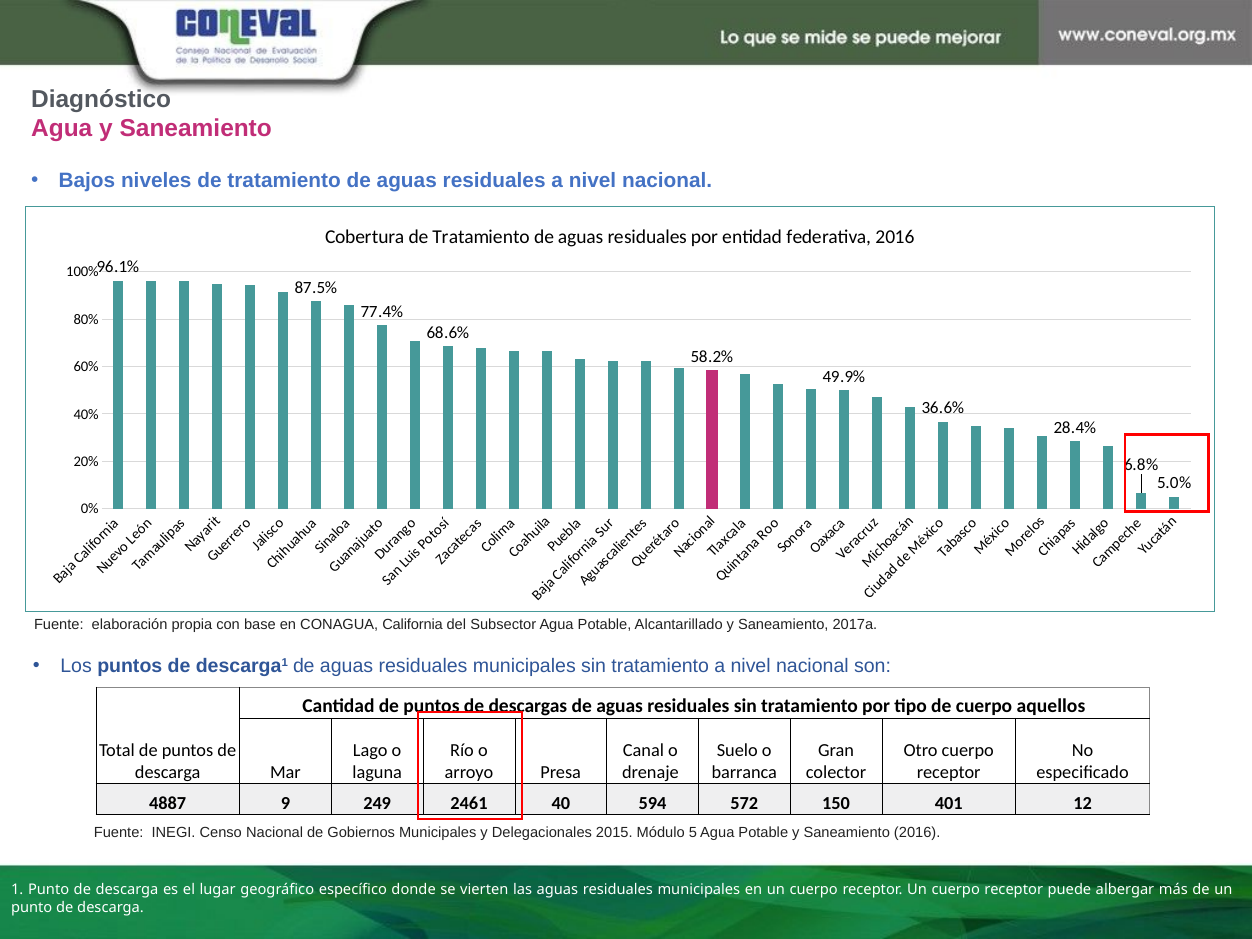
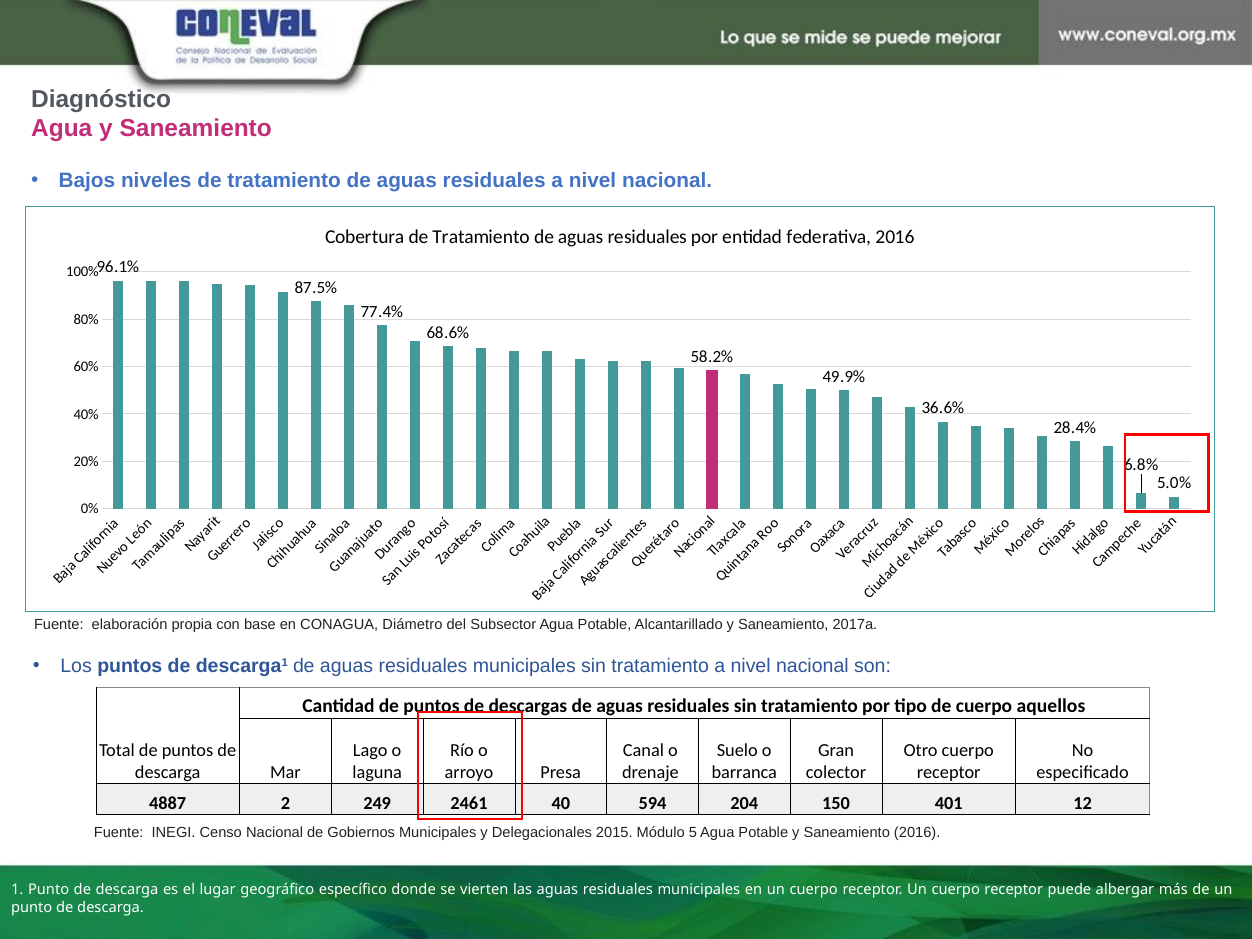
California: California -> Diámetro (412, 625)
9: 9 -> 2 (285, 803)
572: 572 -> 204 (744, 803)
